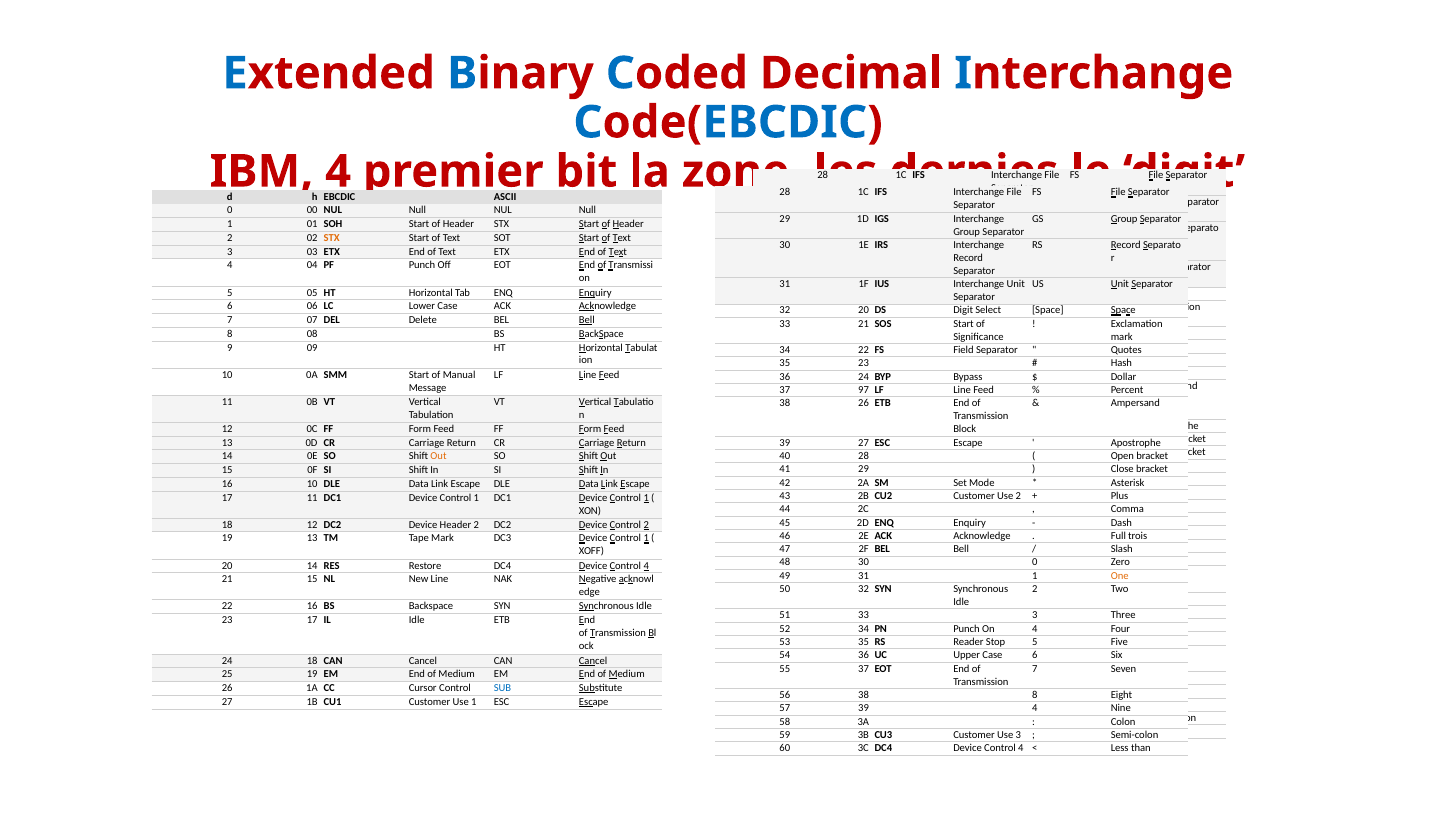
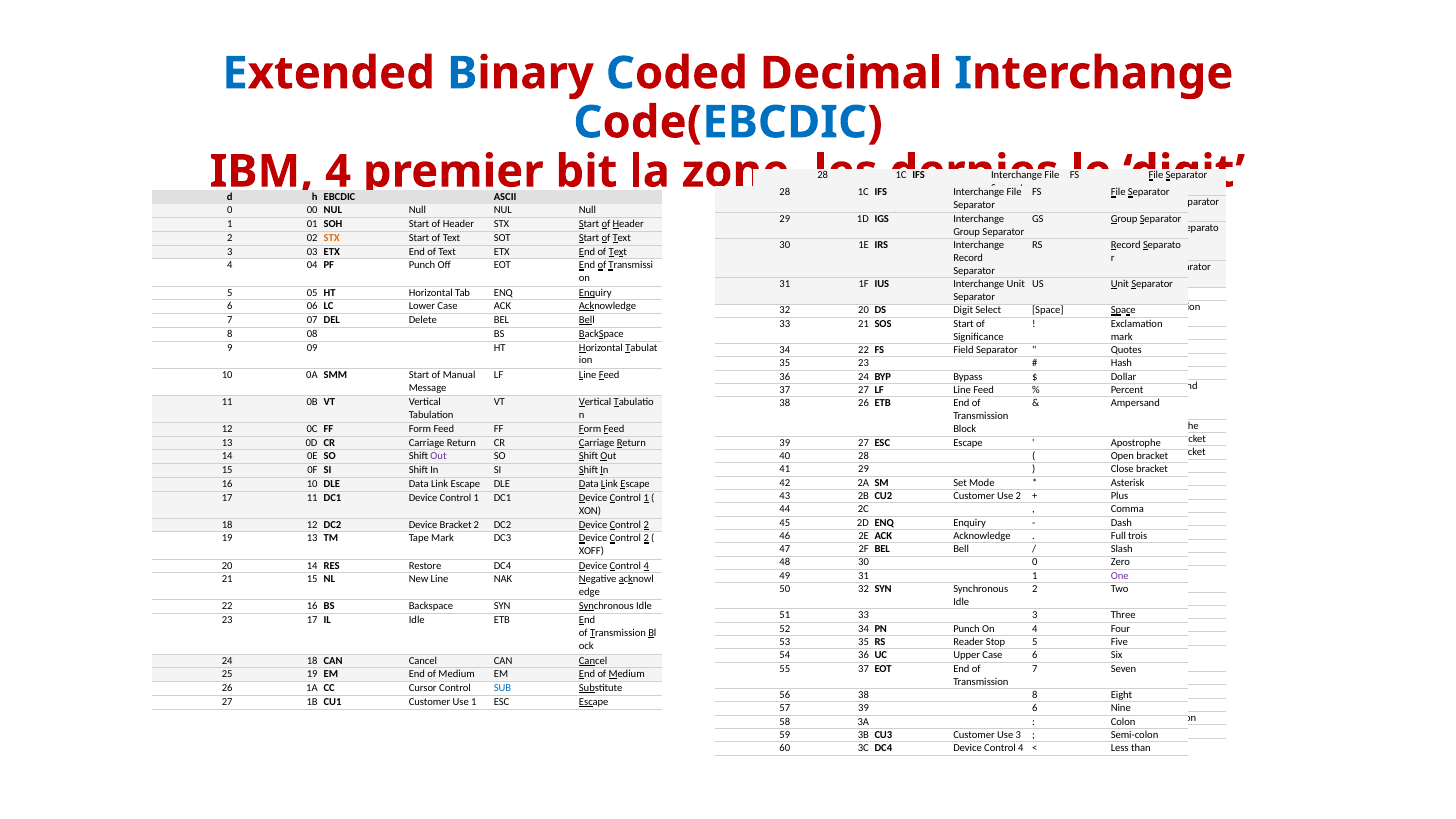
37 97: 97 -> 27 (864, 390)
Out colour: orange -> purple (439, 456)
Device Header: Header -> Bracket (456, 525)
DC3 Device Control 1: 1 -> 2 (646, 538)
One colour: orange -> purple (1120, 576)
39 4: 4 -> 6 (1035, 708)
